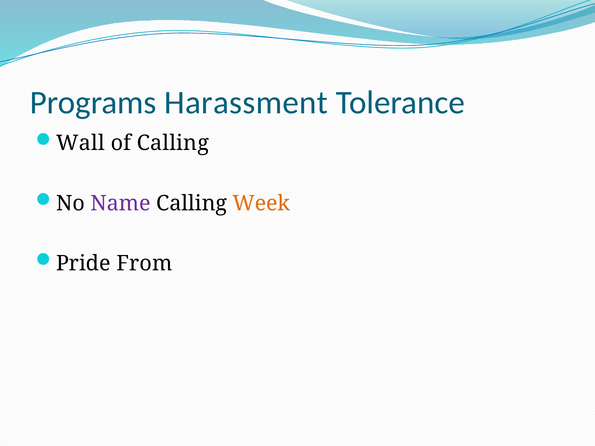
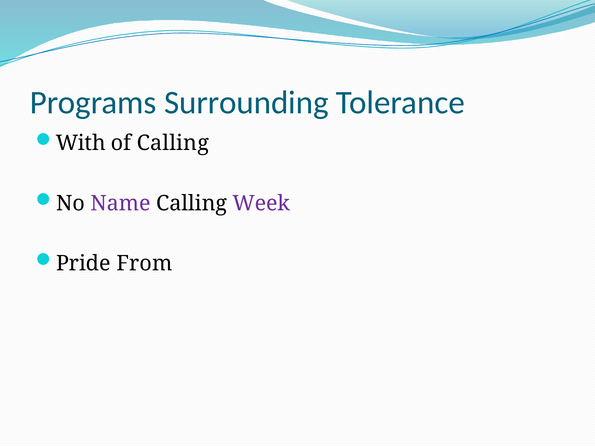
Harassment: Harassment -> Surrounding (246, 103)
Wall: Wall -> With (81, 143)
Week colour: orange -> purple (261, 203)
